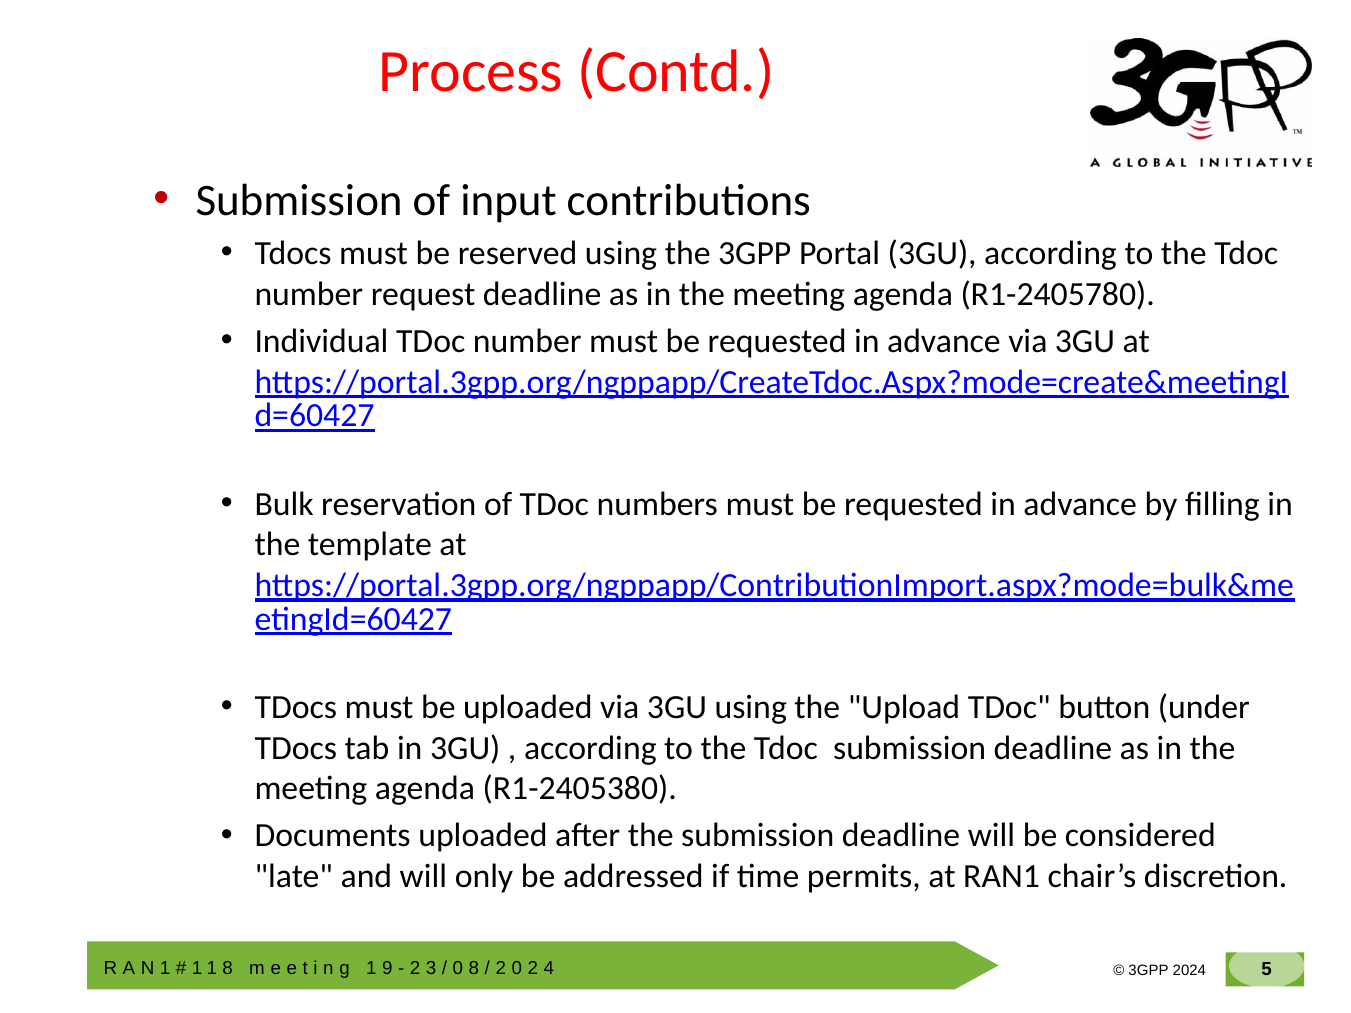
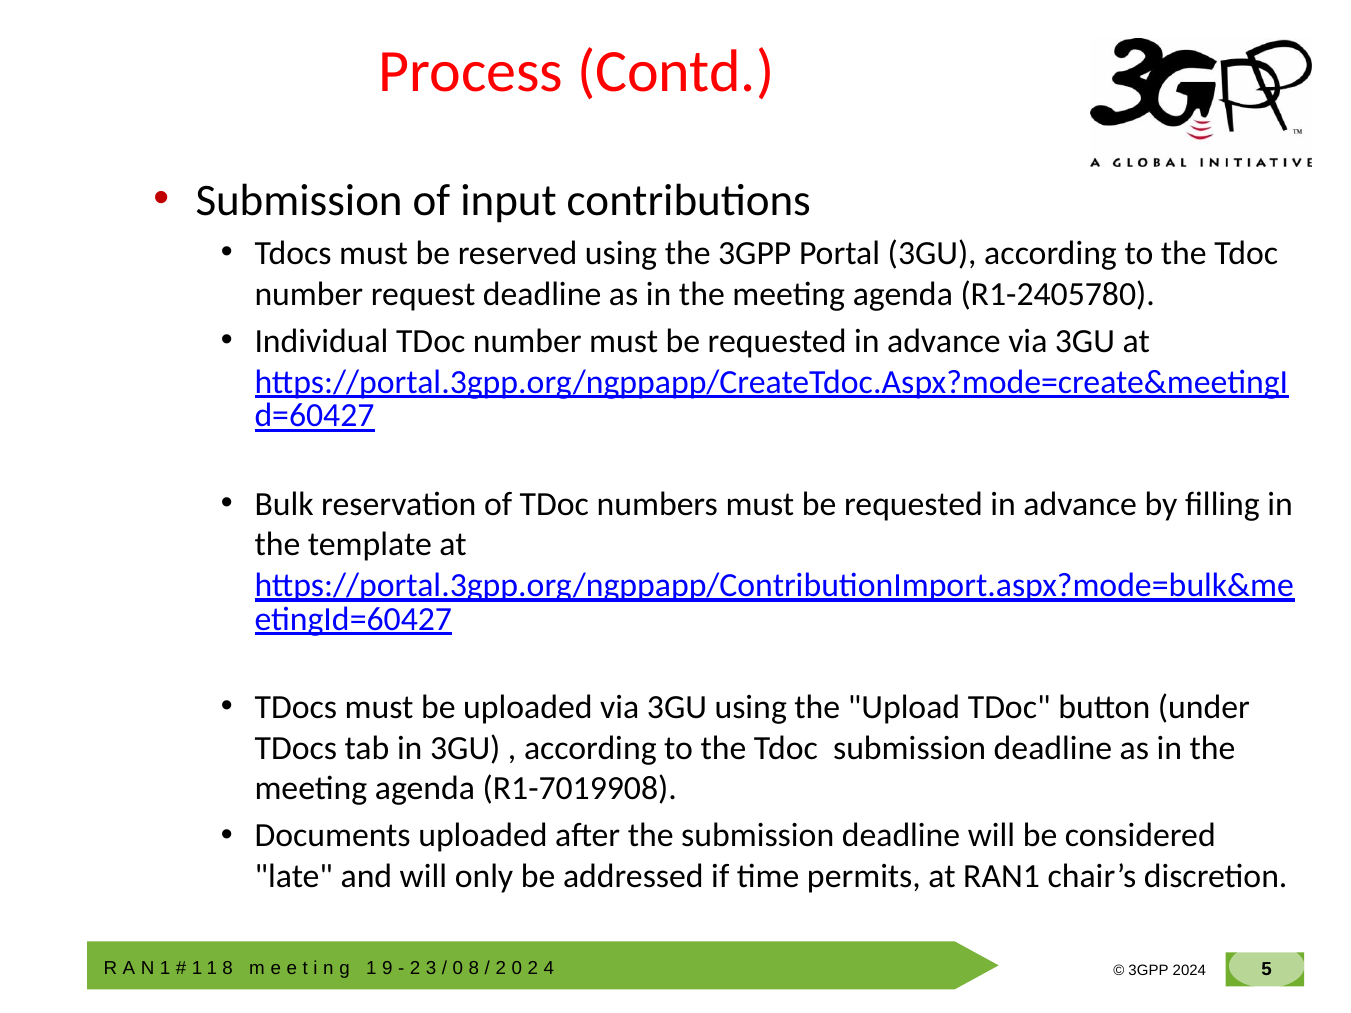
R1-2405380: R1-2405380 -> R1-7019908 (580, 789)
